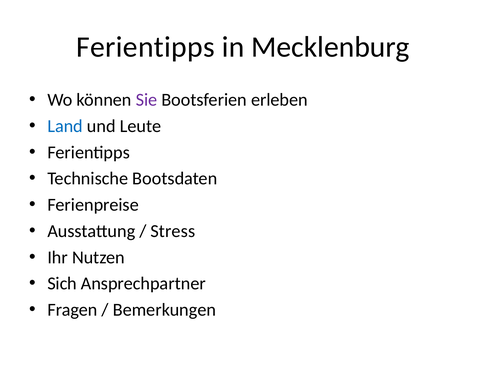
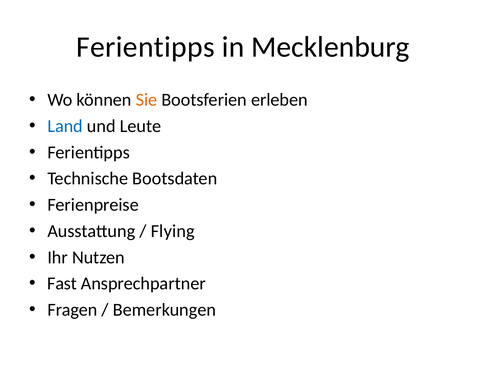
Sie colour: purple -> orange (147, 100)
Stress: Stress -> Flying (173, 231)
Sich: Sich -> Fast (62, 283)
